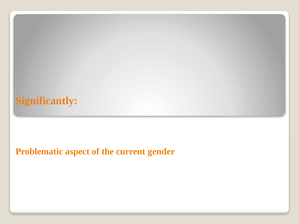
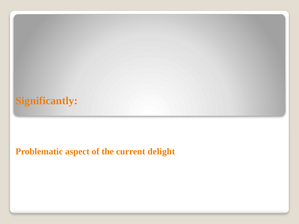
gender: gender -> delight (161, 152)
